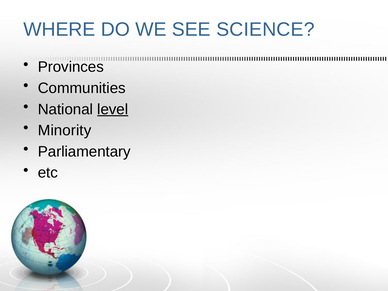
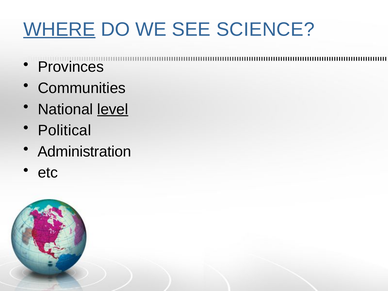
WHERE underline: none -> present (59, 29)
Minority: Minority -> Political (65, 130)
Parliamentary: Parliamentary -> Administration (84, 152)
